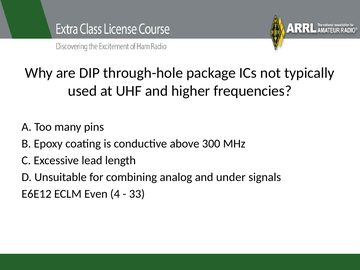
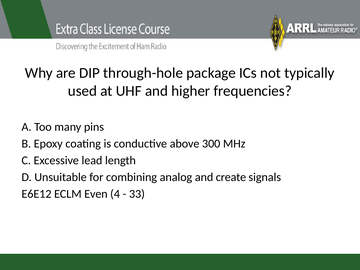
under: under -> create (231, 177)
